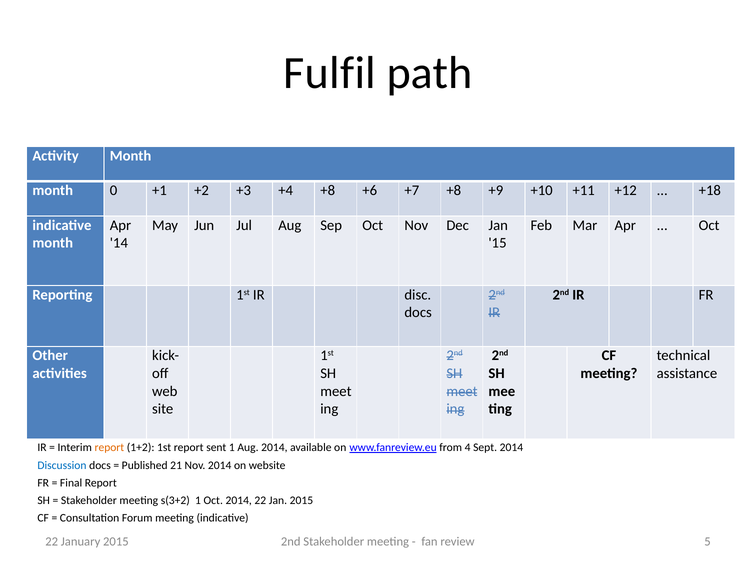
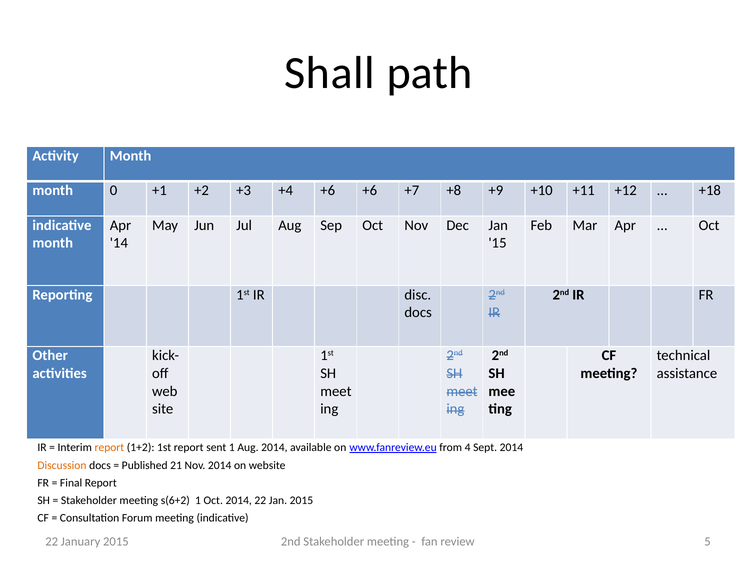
Fulfil: Fulfil -> Shall (330, 73)
+4 +8: +8 -> +6 (328, 190)
Discussion colour: blue -> orange (62, 465)
s(3+2: s(3+2 -> s(6+2 (175, 501)
